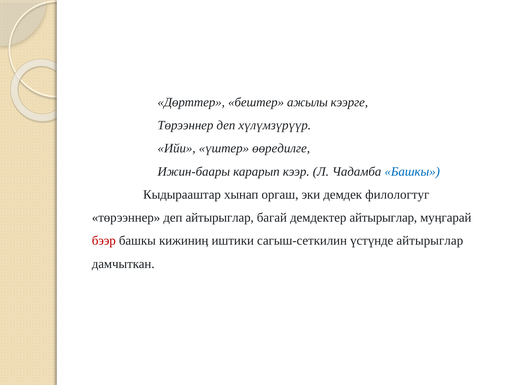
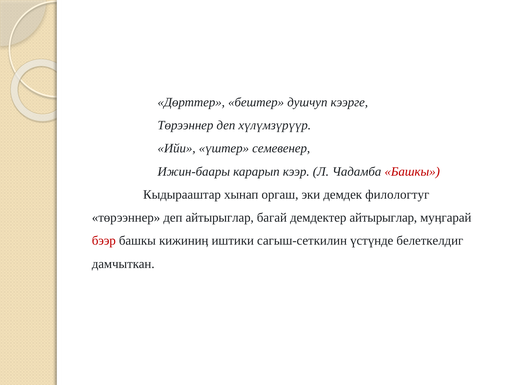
ажылы: ажылы -> душчуп (307, 102)
өөредилге: өөредилге -> семевенер (281, 148)
Башкы colour: blue -> red (412, 171)
үстүнде айтырыглар: айтырыглар -> белеткелдиг (430, 241)
